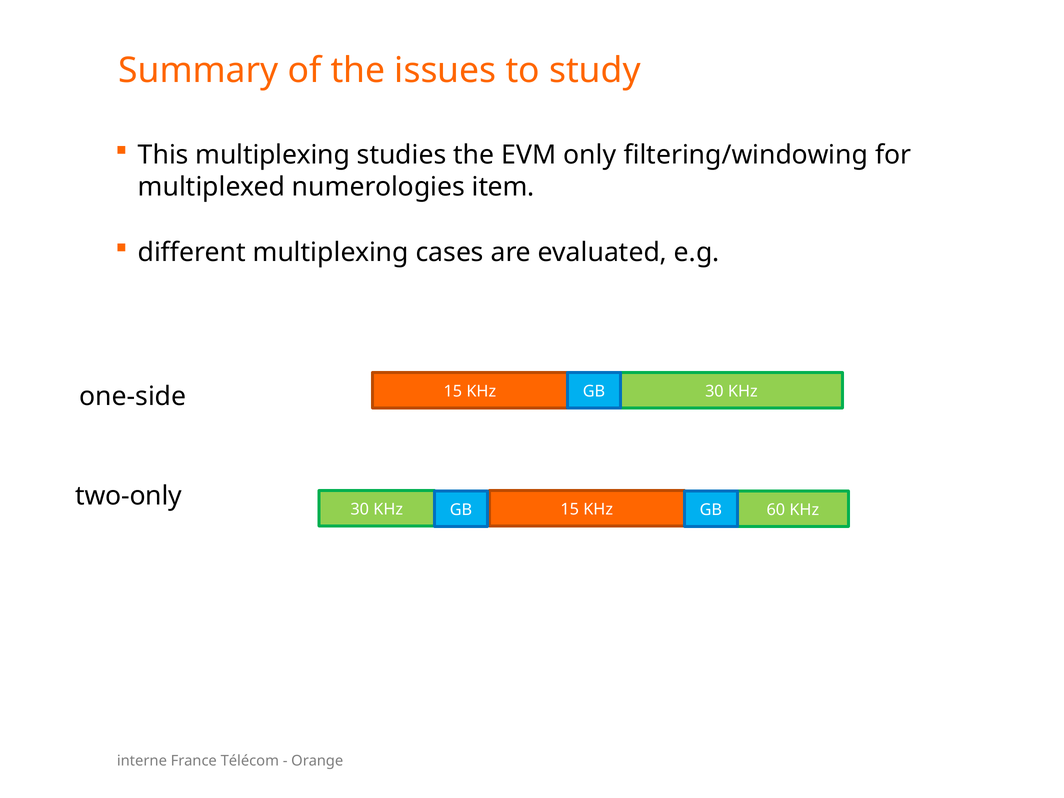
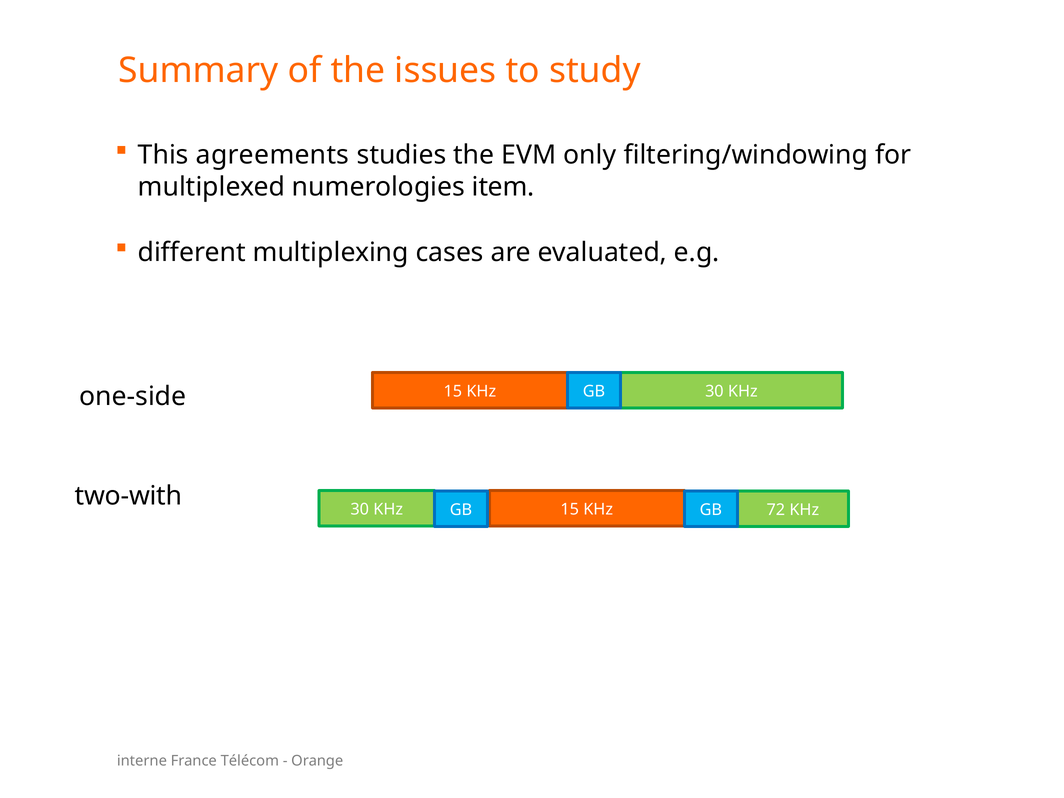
This multiplexing: multiplexing -> agreements (273, 155)
two-only: two-only -> two-with (129, 496)
60: 60 -> 72 (776, 510)
